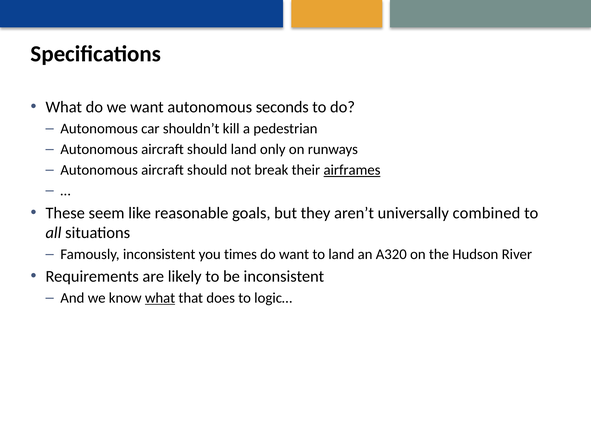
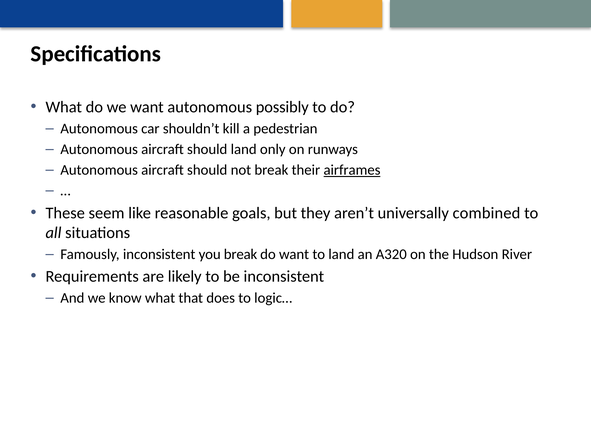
seconds: seconds -> possibly (282, 107)
you times: times -> break (241, 254)
what underline: present -> none (160, 297)
